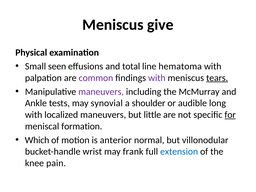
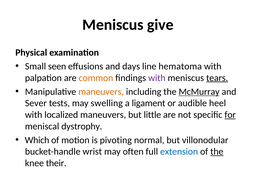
total: total -> days (131, 66)
common colour: purple -> orange (96, 78)
maneuvers colour: purple -> orange (101, 92)
McMurray underline: none -> present (199, 92)
Ankle: Ankle -> Sever (36, 103)
synovial: synovial -> swelling (107, 103)
shoulder: shoulder -> ligament (149, 103)
long: long -> heel (218, 103)
formation: formation -> dystrophy (82, 126)
anterior: anterior -> pivoting (116, 140)
frank: frank -> often (133, 152)
the underline: none -> present (217, 152)
pain: pain -> their (56, 163)
